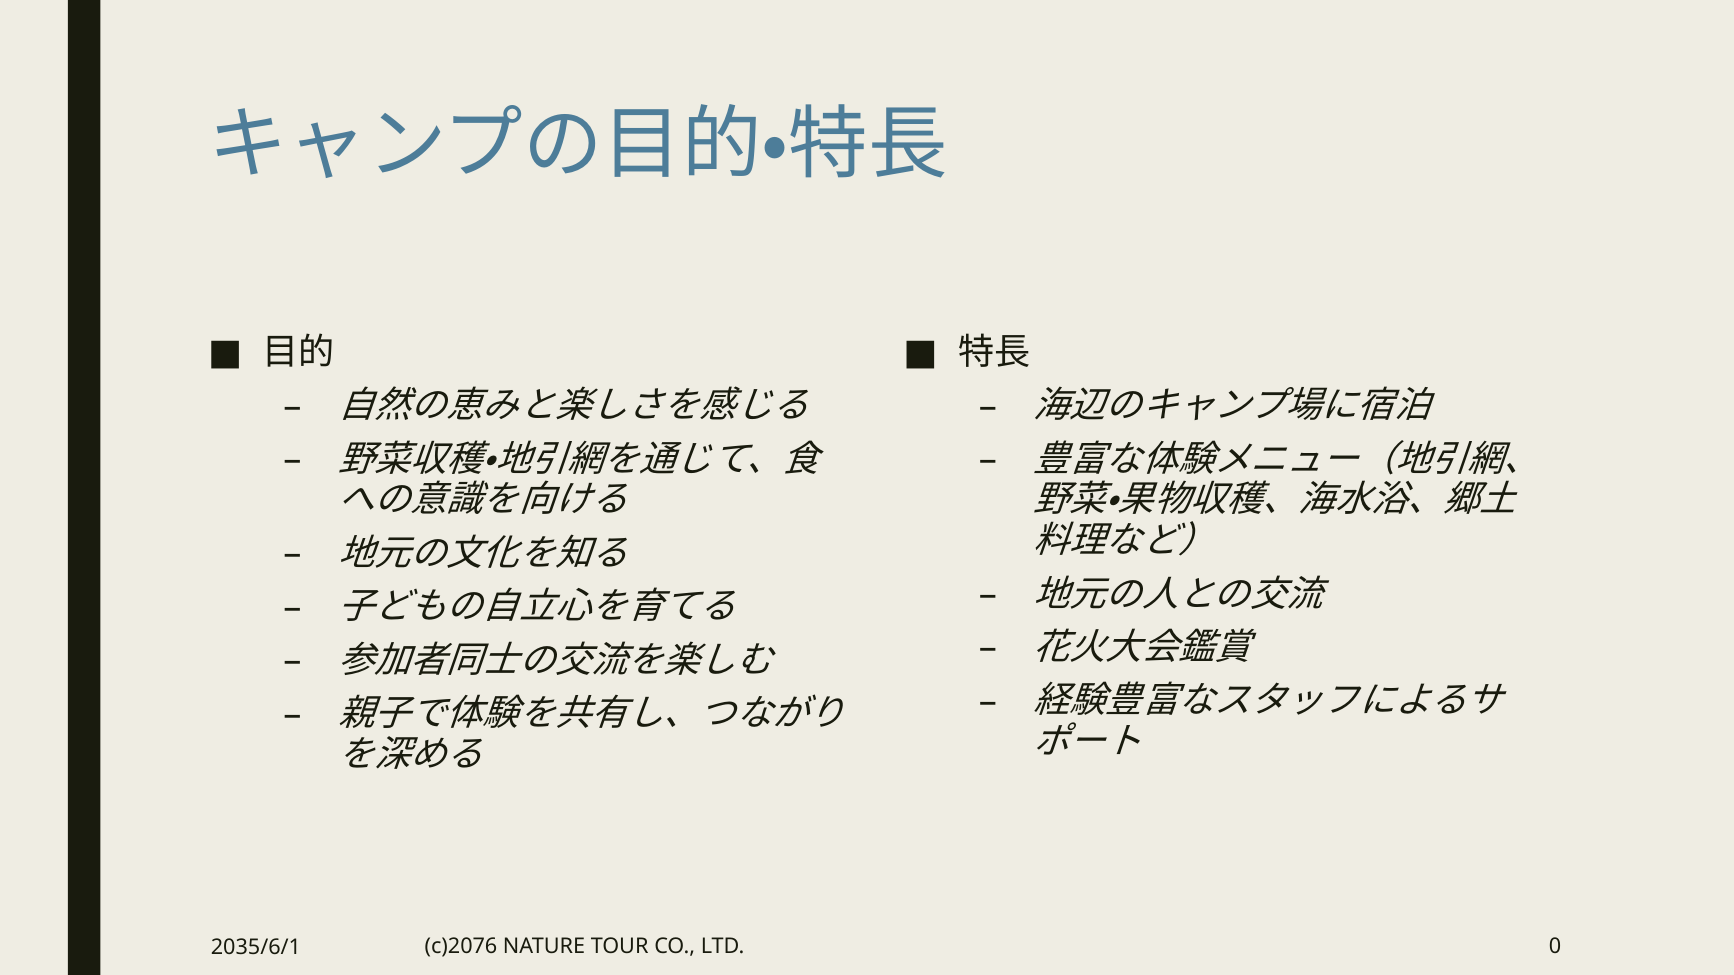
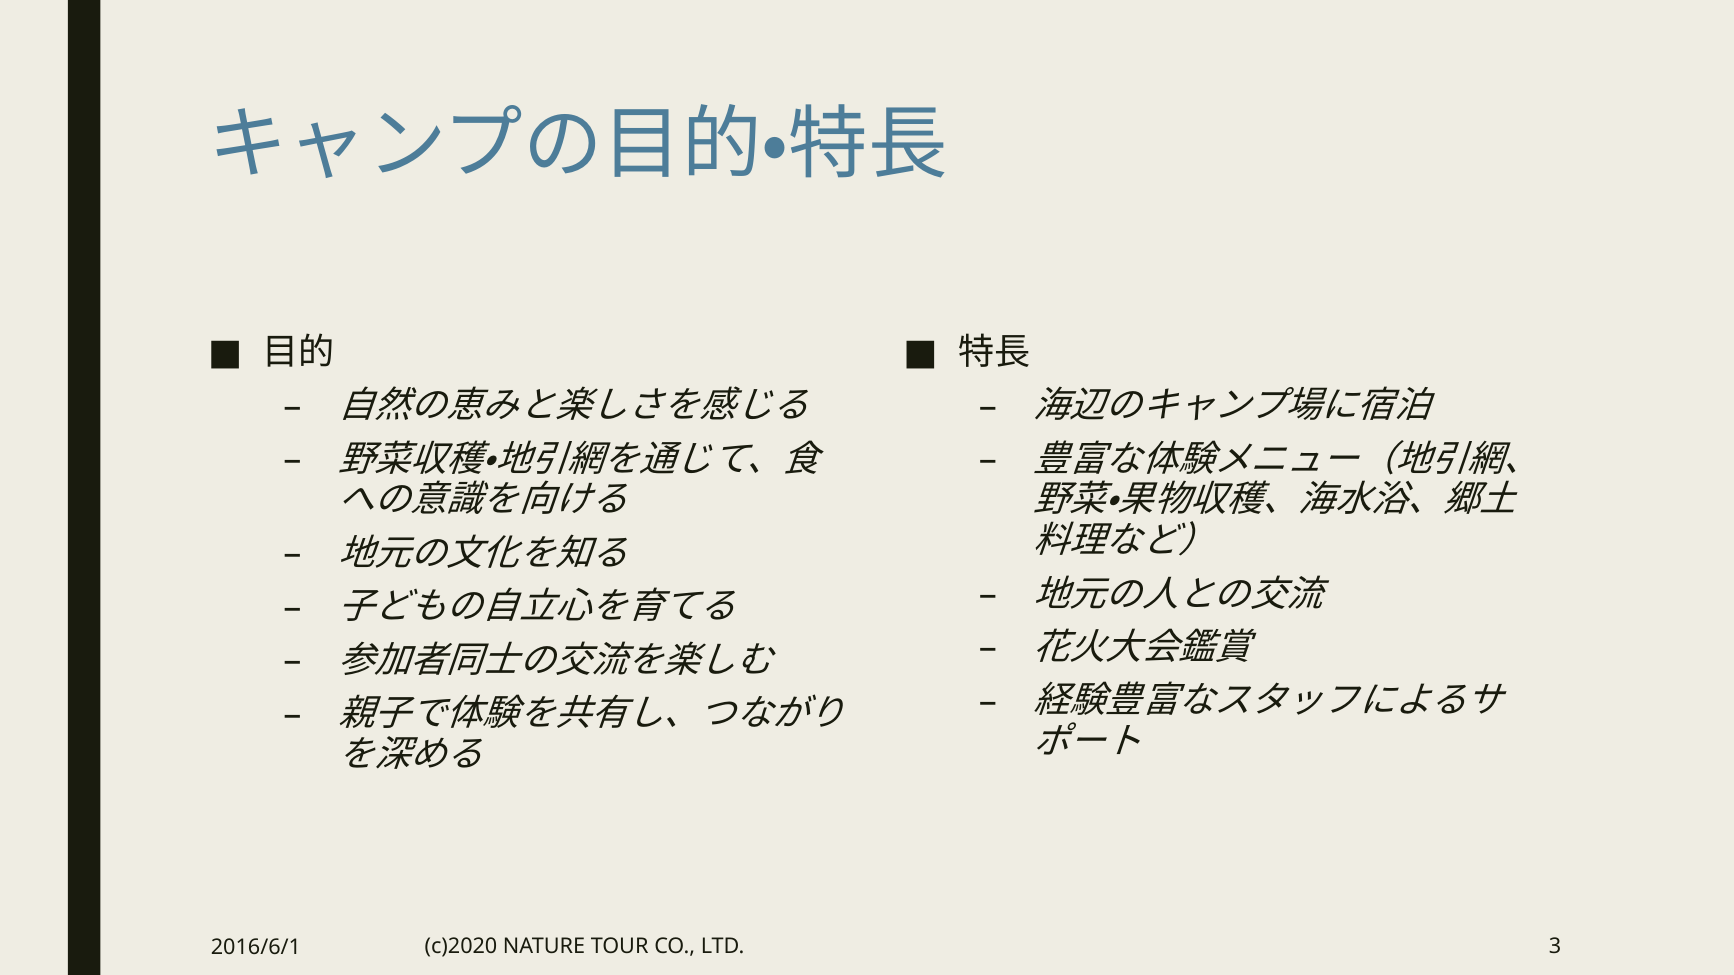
c)2076: c)2076 -> c)2020 (461, 946)
0: 0 -> 3 (1555, 946)
2035/6/1: 2035/6/1 -> 2016/6/1 (256, 948)
